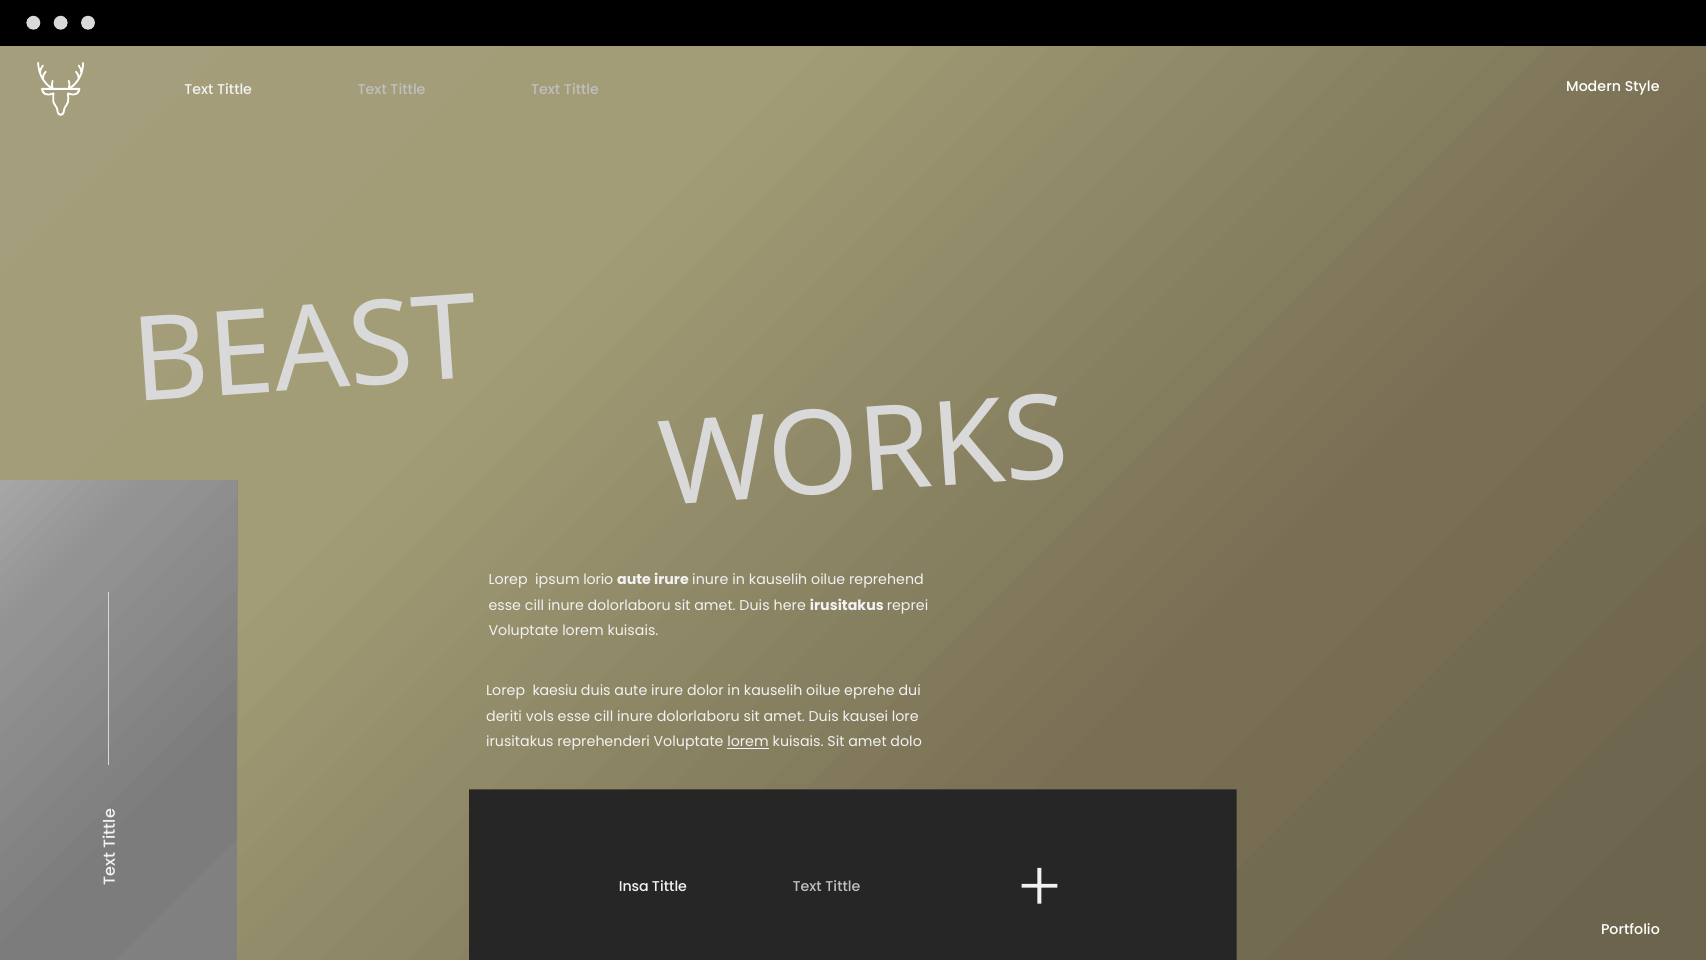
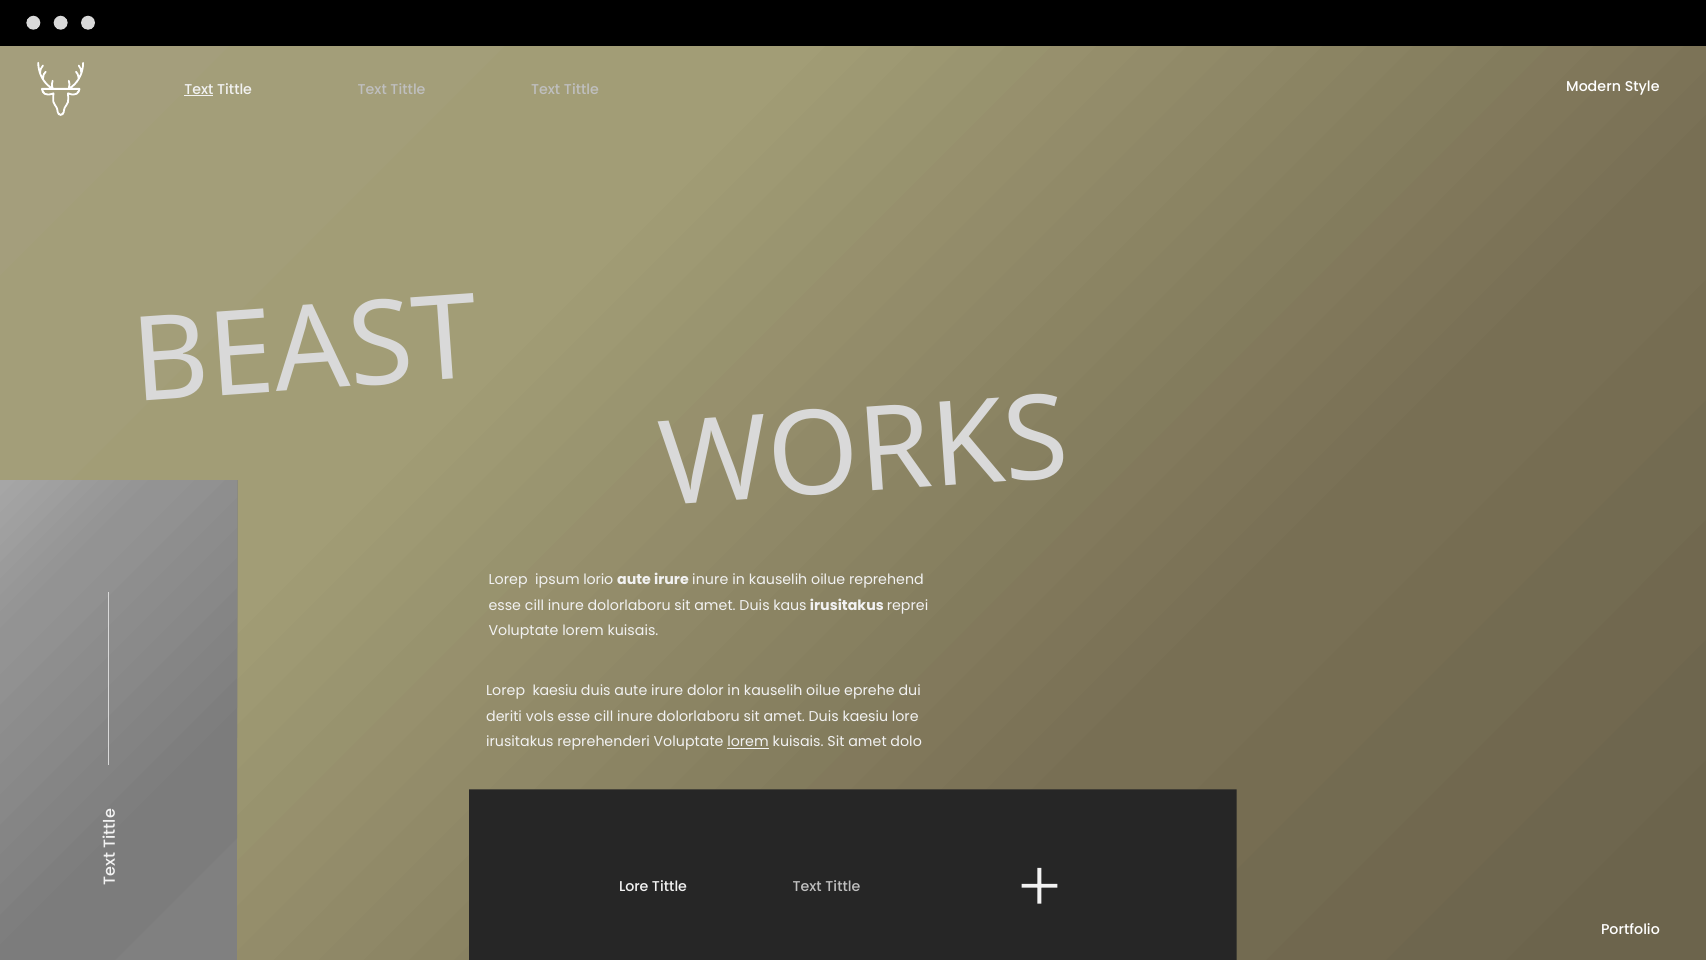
Text underline: none -> present (199, 90)
here: here -> kaus (790, 605)
Duis kausei: kausei -> kaesiu (865, 716)
Insa: Insa -> Lore (634, 886)
